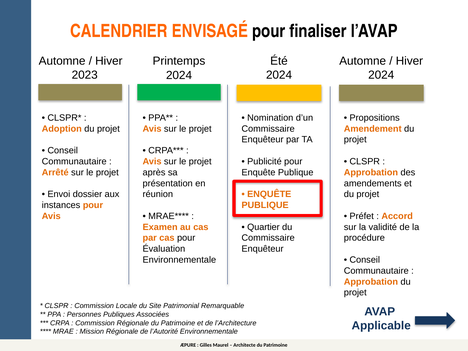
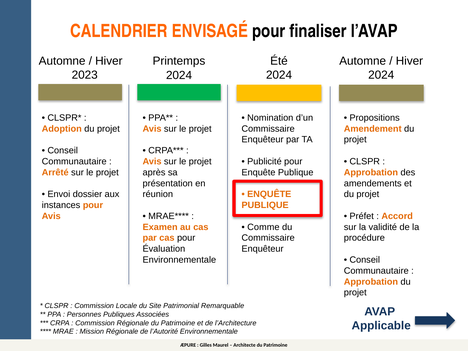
Quartier: Quartier -> Comme (263, 227)
